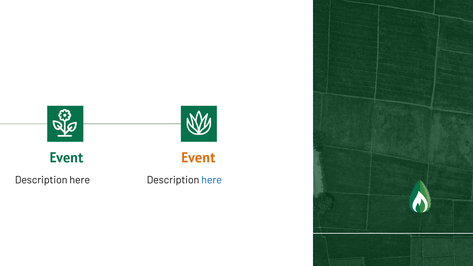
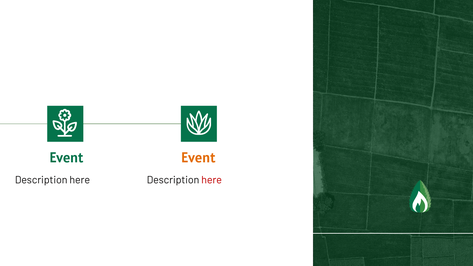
here colour: blue -> red (212, 180)
